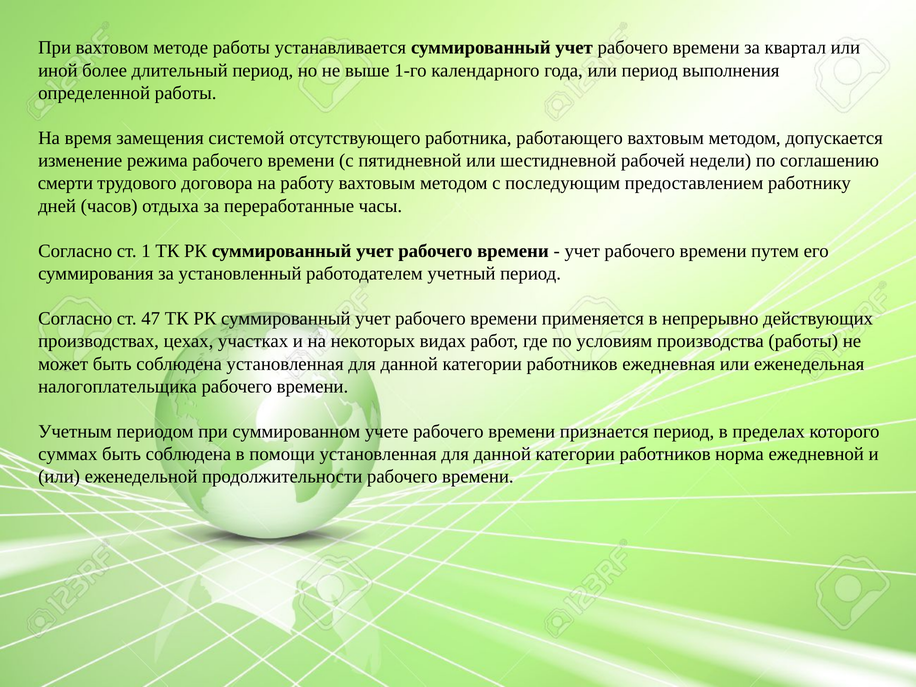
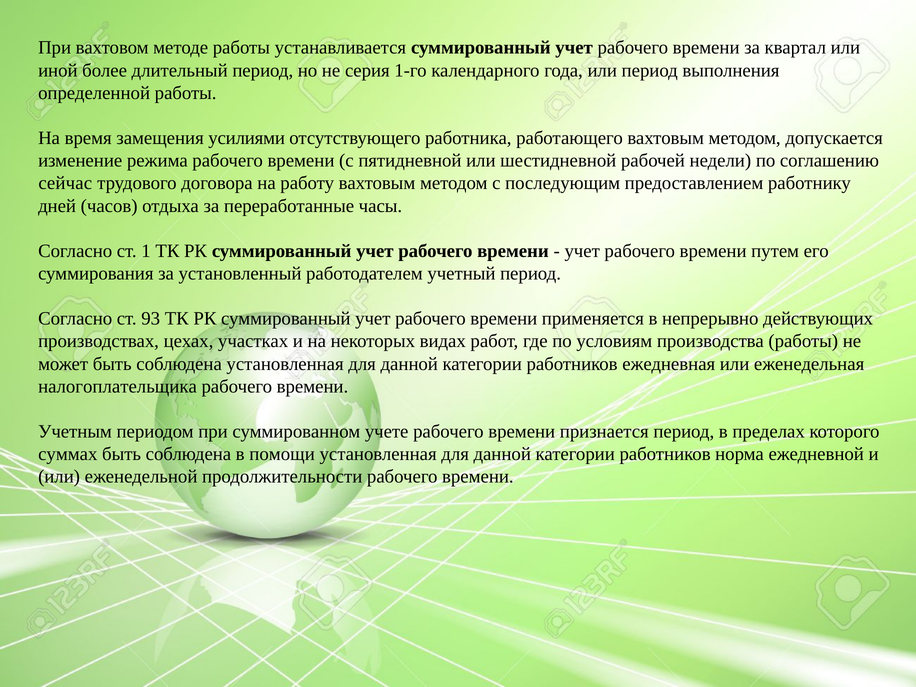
выше: выше -> серия (367, 70)
системой: системой -> усилиями (247, 138)
смерти: смерти -> сейчас (65, 183)
47: 47 -> 93 (151, 319)
